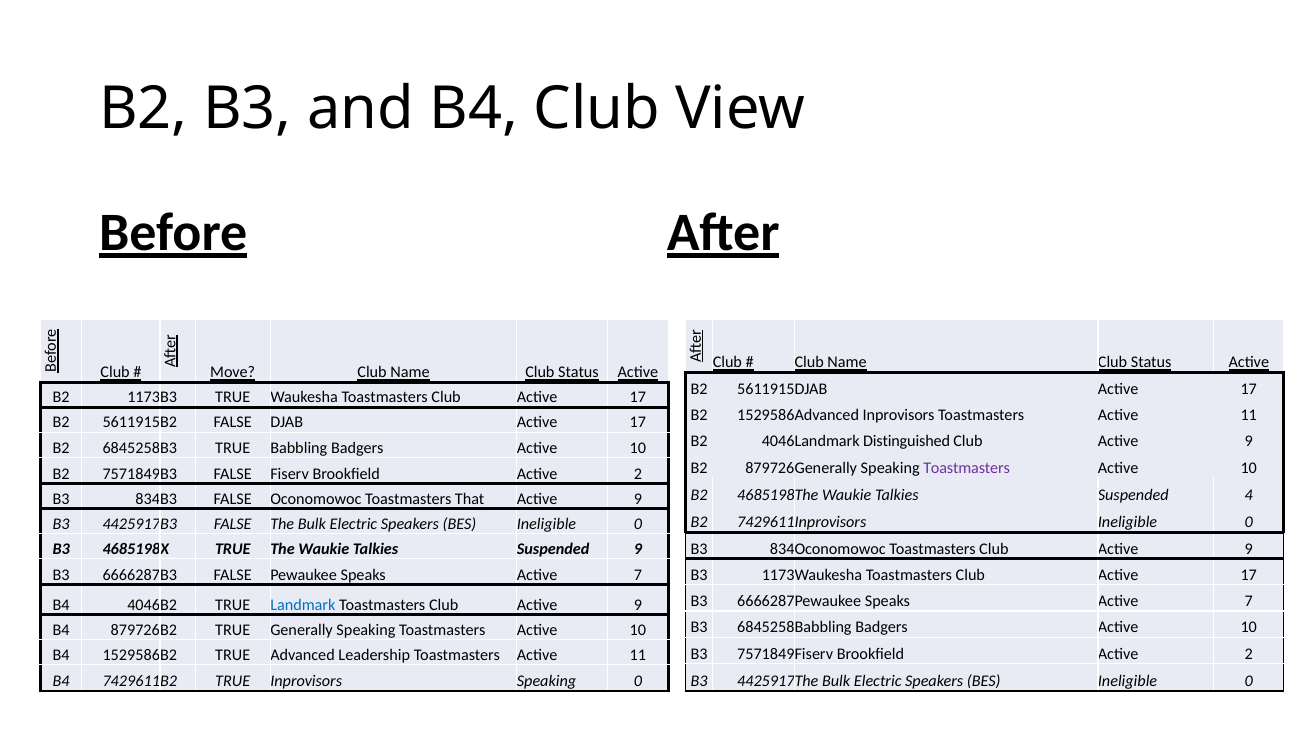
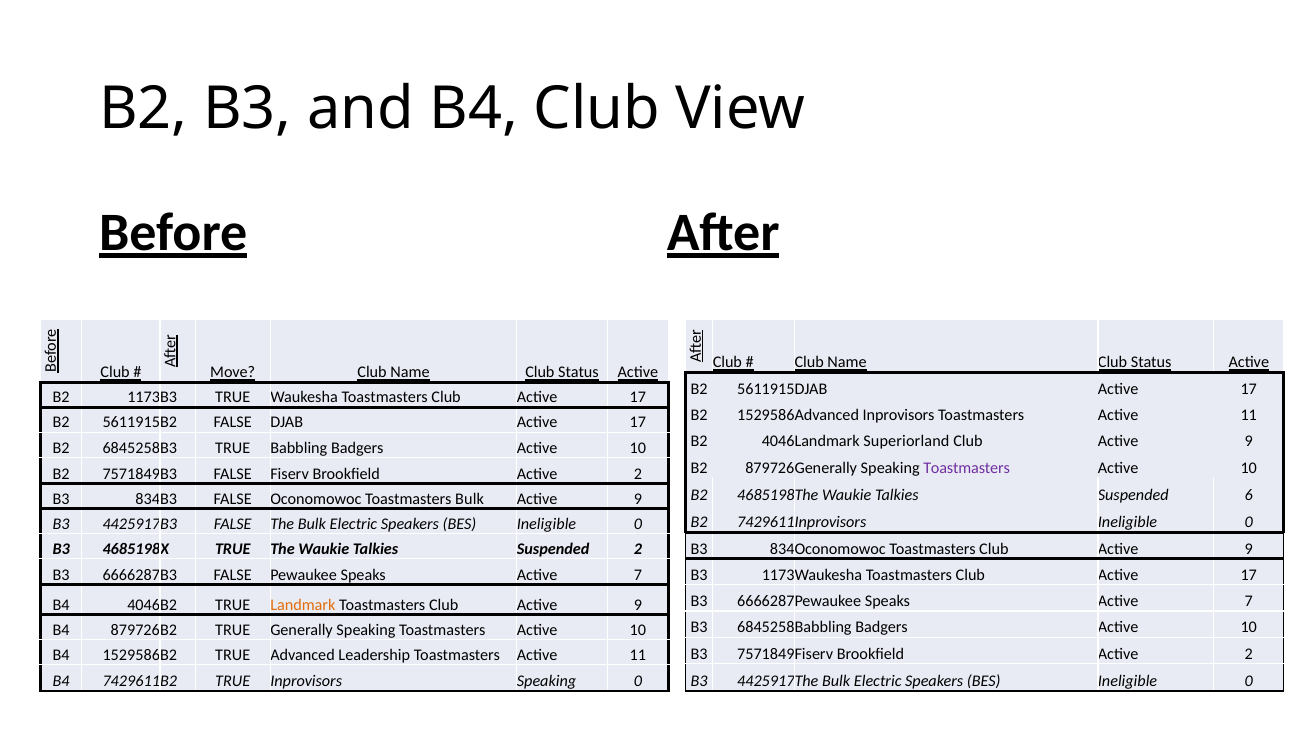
Distinguished: Distinguished -> Superiorland (906, 442)
4: 4 -> 6 (1249, 495)
Toastmasters That: That -> Bulk (470, 499)
Suspended 9: 9 -> 2 (638, 549)
Landmark colour: blue -> orange (303, 605)
